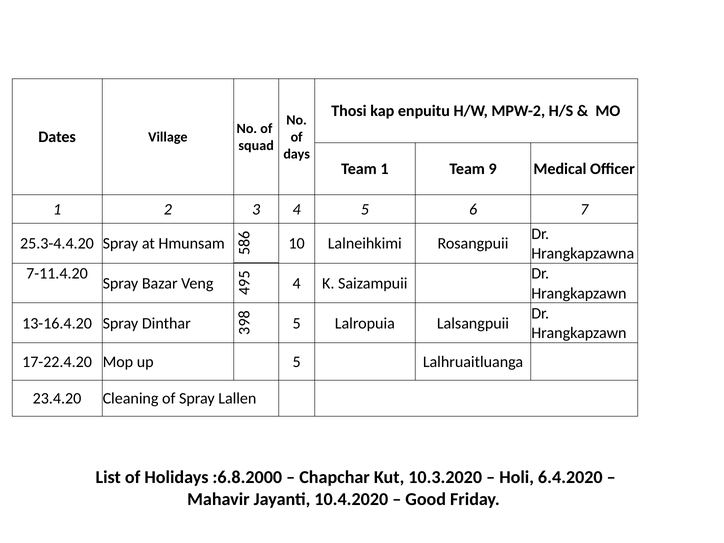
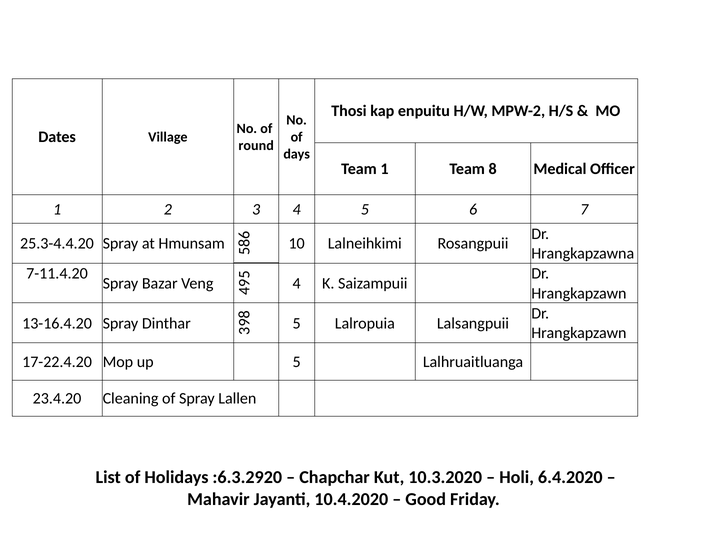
squad: squad -> round (256, 146)
Team 9: 9 -> 8 (493, 169)
:6.8.2000: :6.8.2000 -> :6.3.2920 (247, 477)
